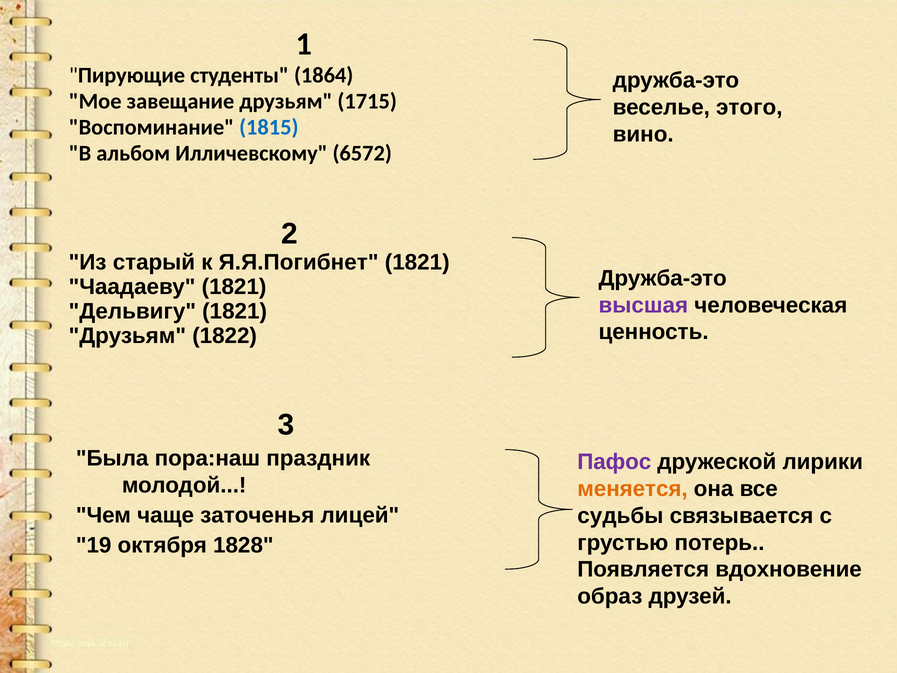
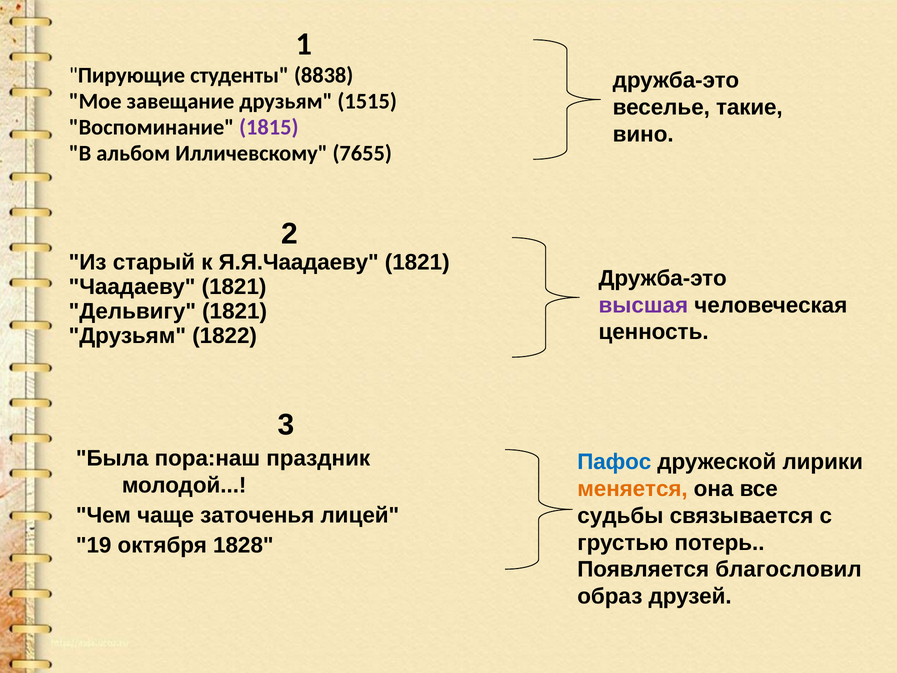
1864: 1864 -> 8838 (324, 75)
1715: 1715 -> 1515 (367, 101)
этого: этого -> такие (749, 107)
1815 colour: blue -> purple (269, 127)
6572: 6572 -> 7655 (362, 153)
Я.Я.Погибнет: Я.Я.Погибнет -> Я.Я.Чаадаеву (299, 262)
Пафос colour: purple -> blue (614, 462)
вдохновение: вдохновение -> благословил (788, 569)
